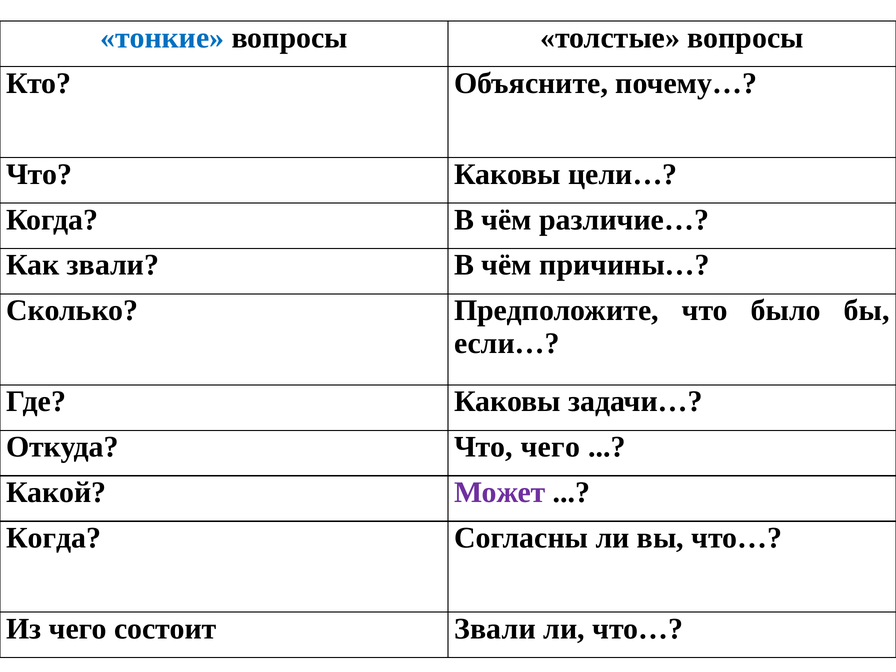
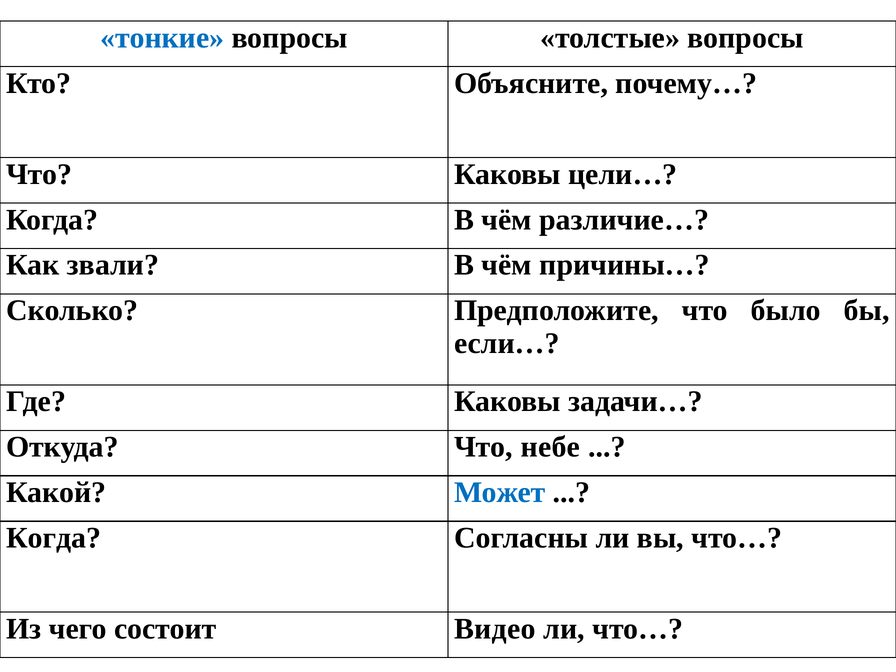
Что чего: чего -> небе (550, 447)
Может colour: purple -> blue (500, 493)
состоит Звали: Звали -> Видео (495, 629)
